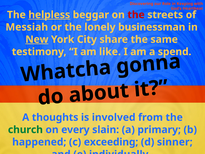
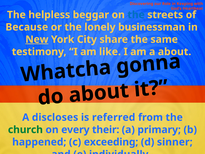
helpless underline: present -> none (49, 15)
the colour: red -> blue (136, 15)
Messiah: Messiah -> Because (27, 27)
spend: spend -> about (175, 52)
thoughts: thoughts -> discloses (55, 117)
involved: involved -> referred (114, 117)
slain: slain -> their (106, 130)
